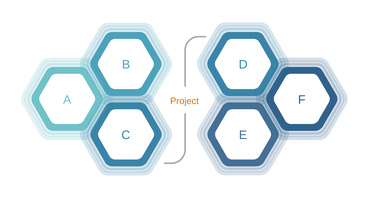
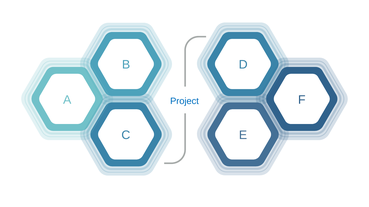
Project colour: orange -> blue (184, 101)
